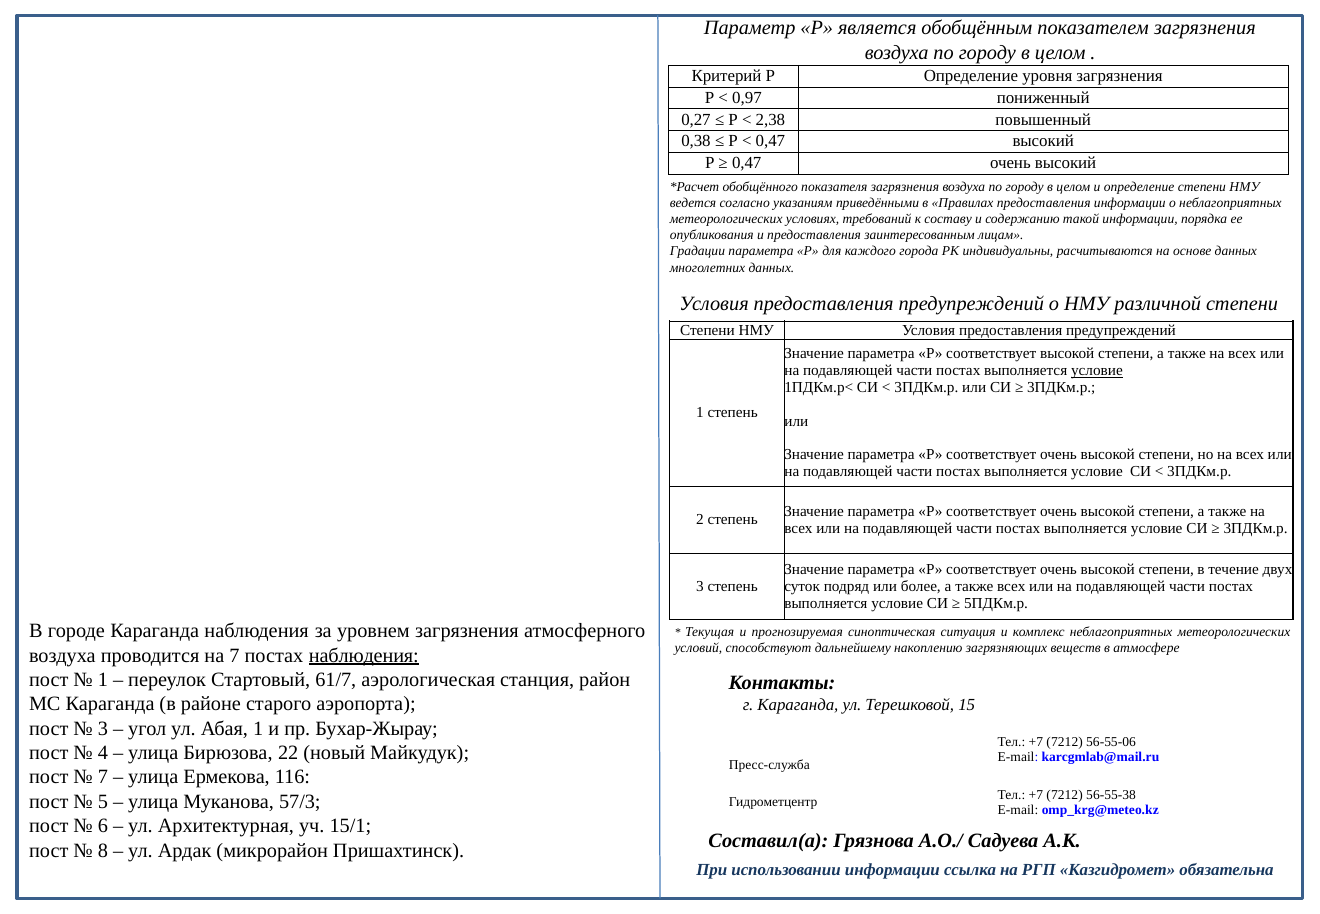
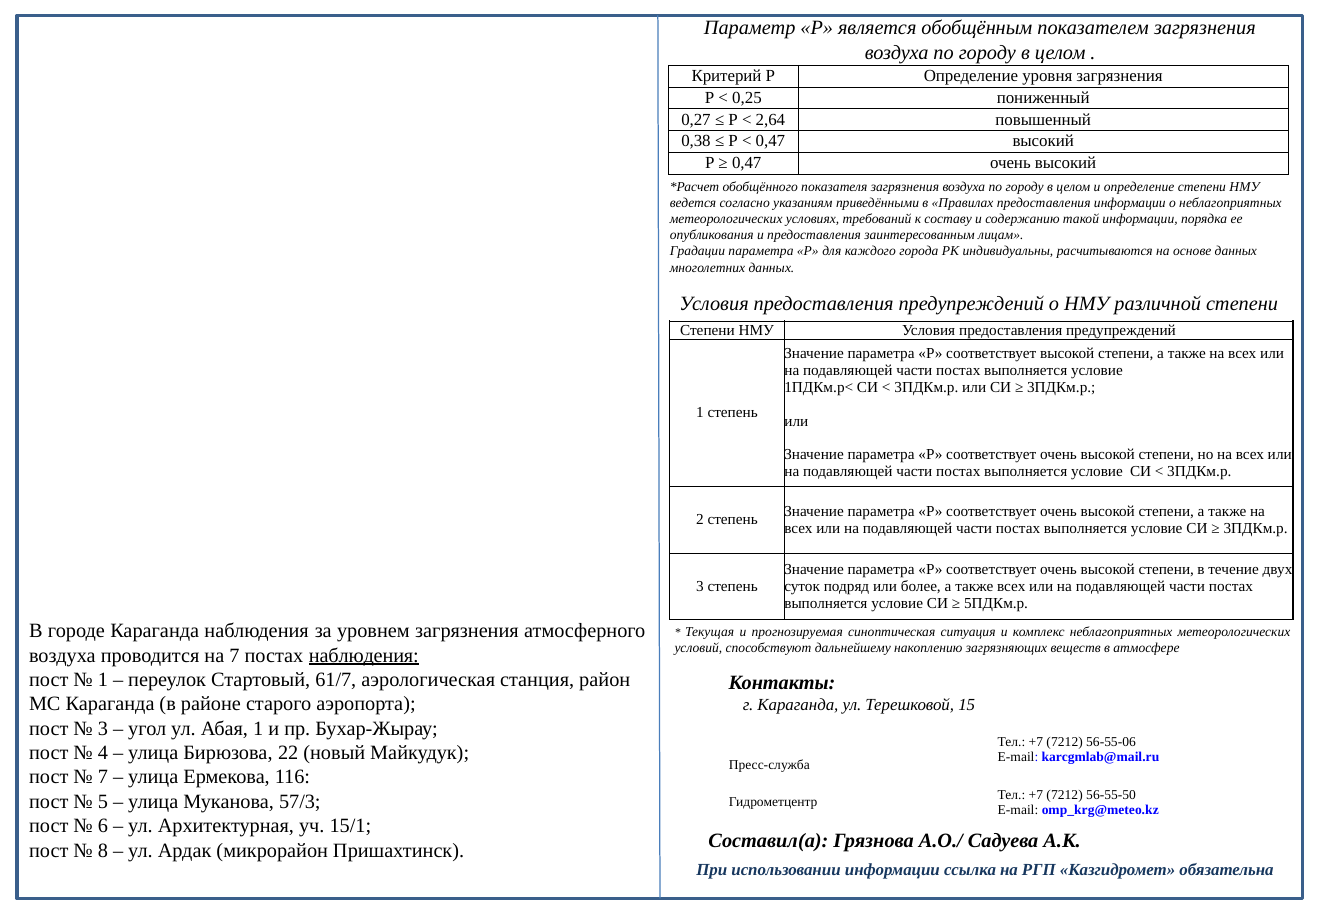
0,97: 0,97 -> 0,25 (747, 98)
2,38: 2,38 -> 2,64 (770, 119)
условие underline: present -> none (1097, 370)
56-55-38: 56-55-38 -> 56-55-50 (1111, 795)
